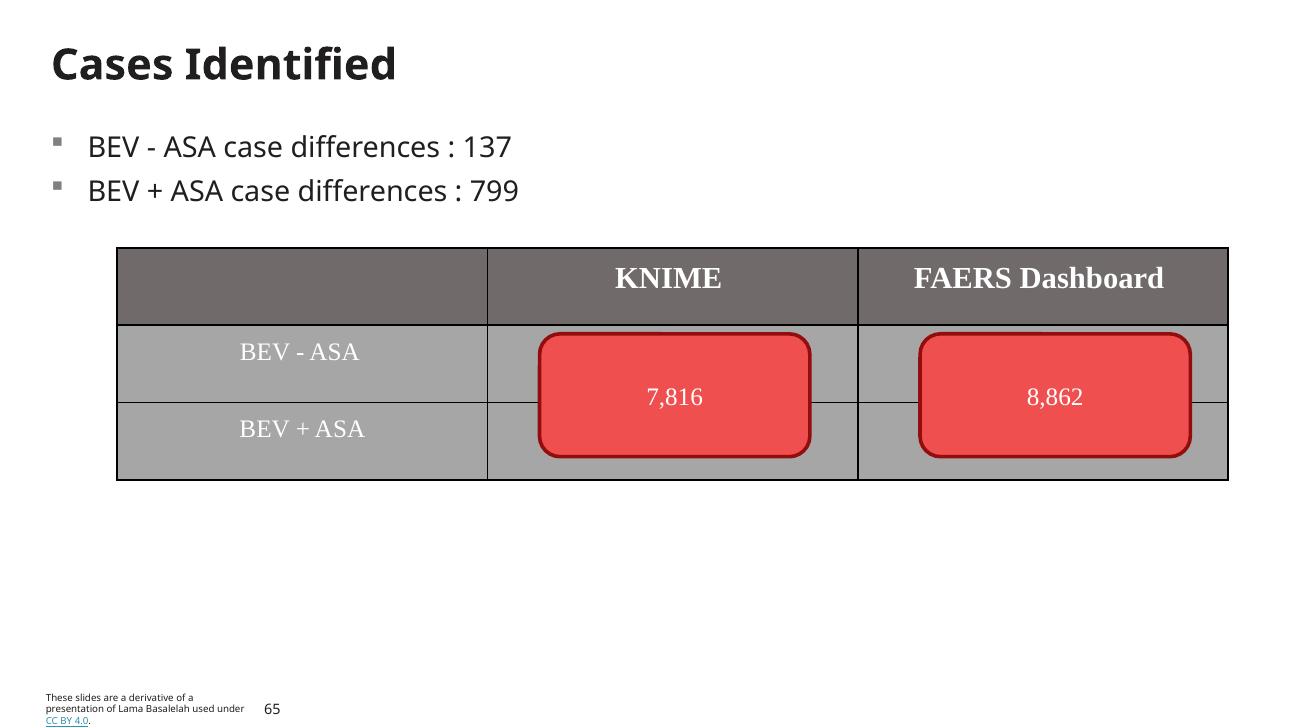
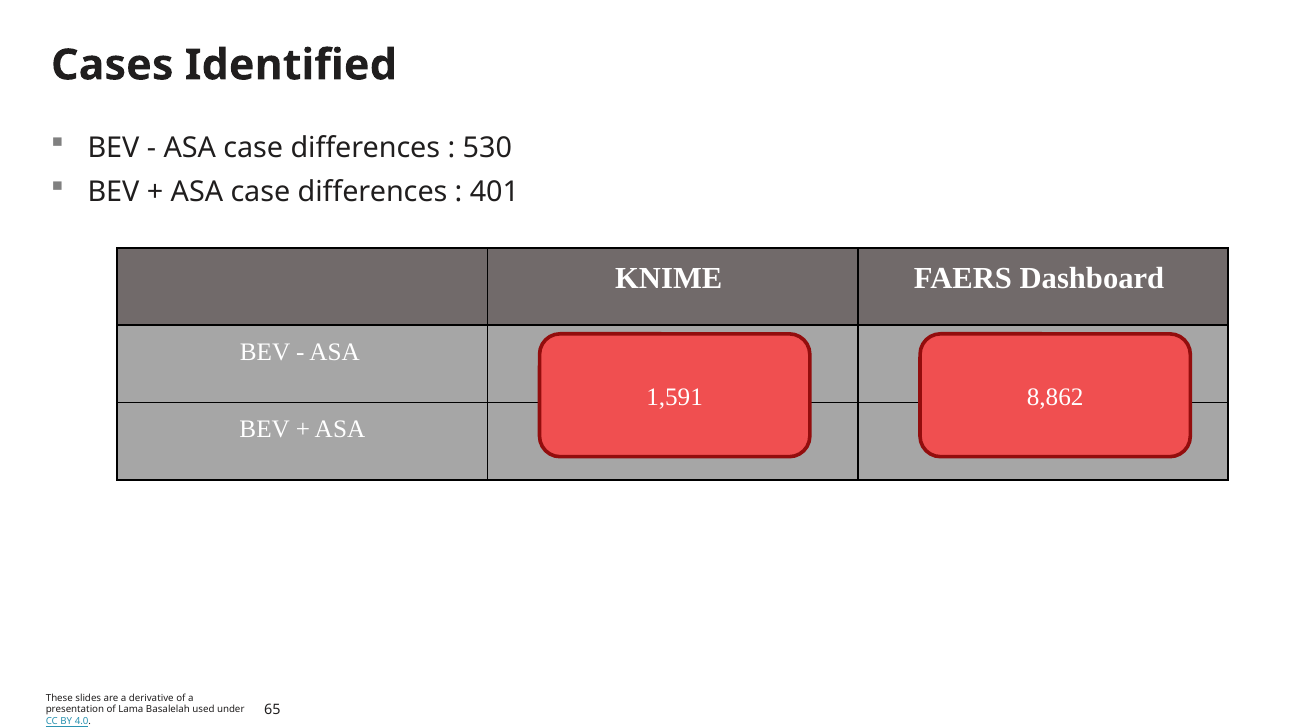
137: 137 -> 530 (487, 148)
799: 799 -> 401 (494, 192)
7,816: 7,816 -> 1,591 (675, 397)
